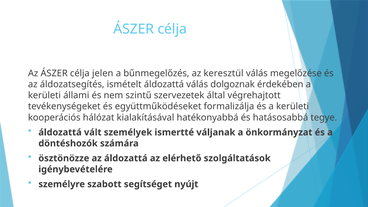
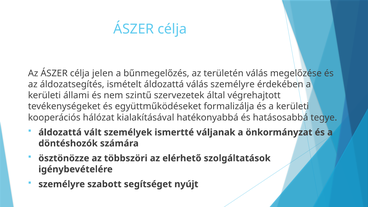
keresztül: keresztül -> területén (224, 73)
válás dolgoznak: dolgoznak -> személyre (233, 84)
az áldozattá: áldozattá -> többszöri (126, 158)
